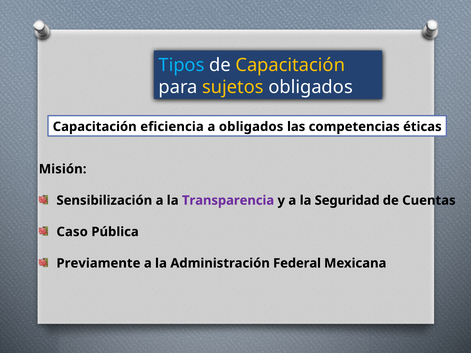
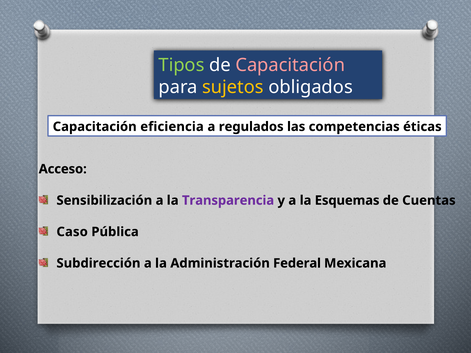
Tipos colour: light blue -> light green (182, 65)
Capacitación colour: yellow -> pink (290, 65)
a obligados: obligados -> regulados (251, 127)
Misión: Misión -> Acceso (63, 169)
Seguridad: Seguridad -> Esquemas (347, 201)
Previamente: Previamente -> Subdirección (98, 263)
